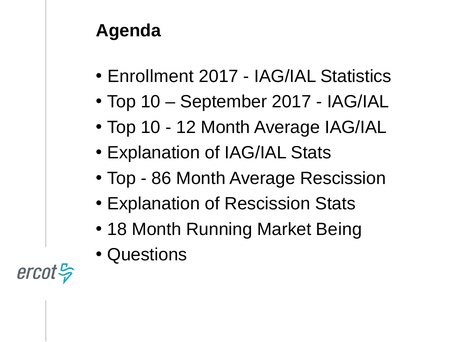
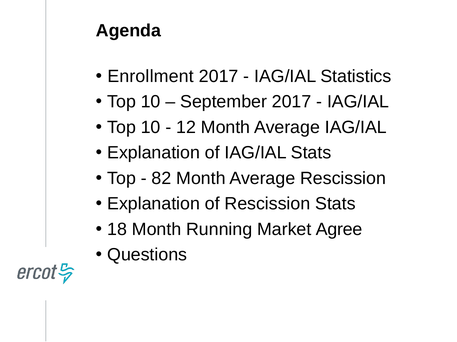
86: 86 -> 82 (161, 179)
Being: Being -> Agree (339, 230)
